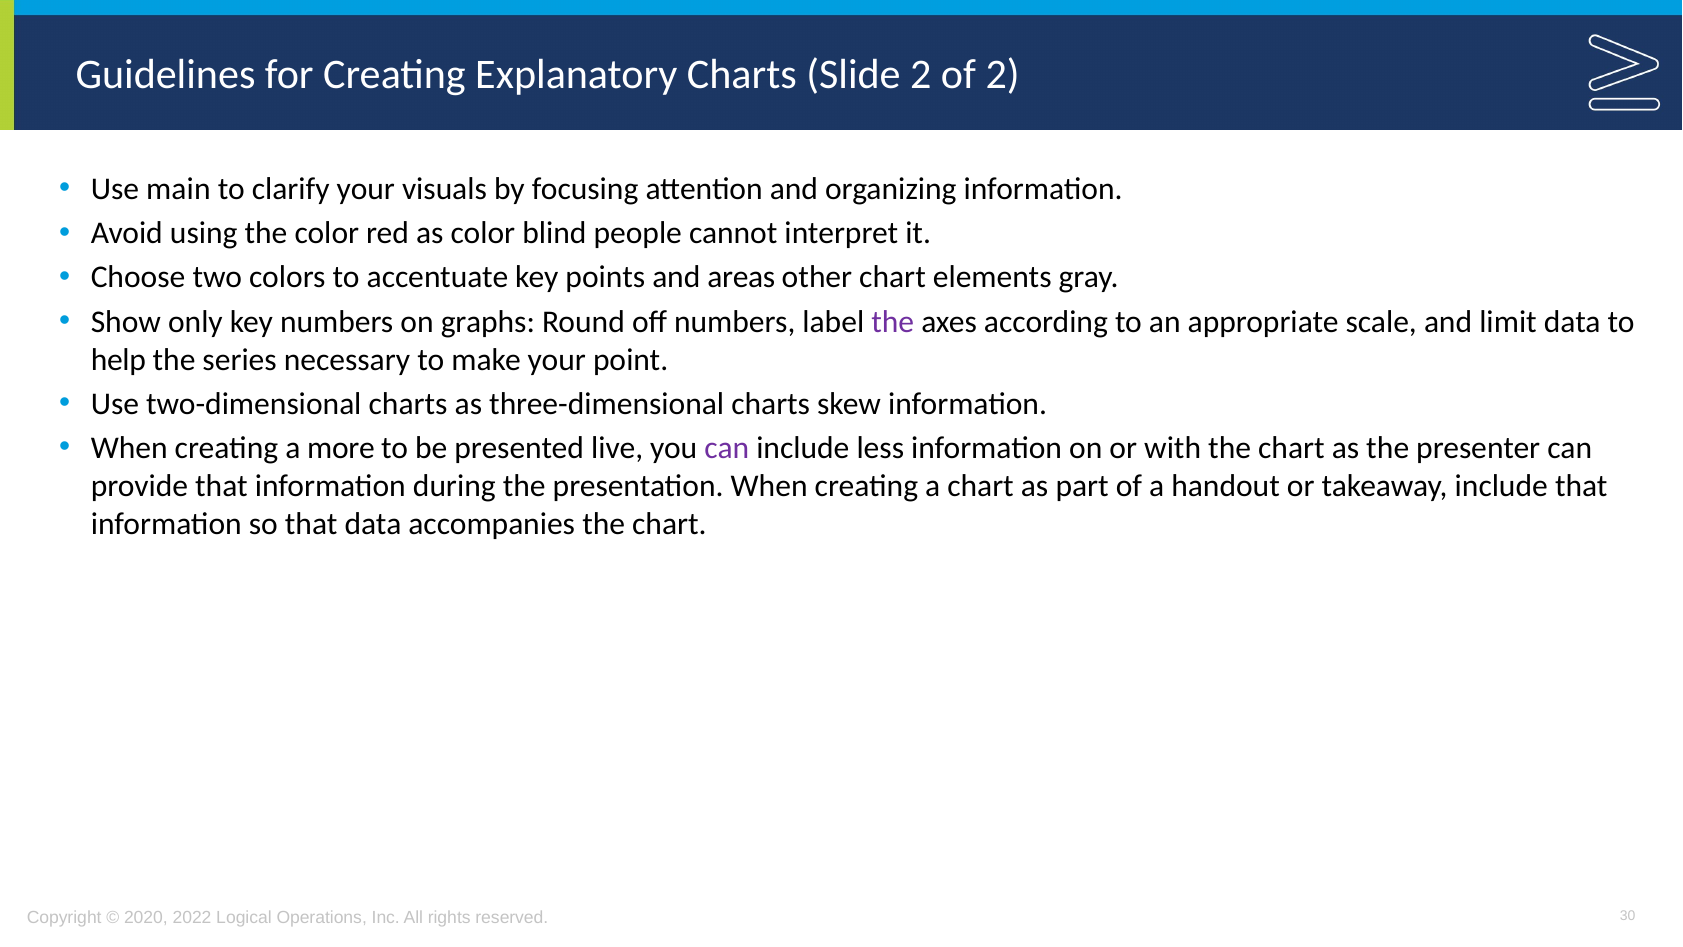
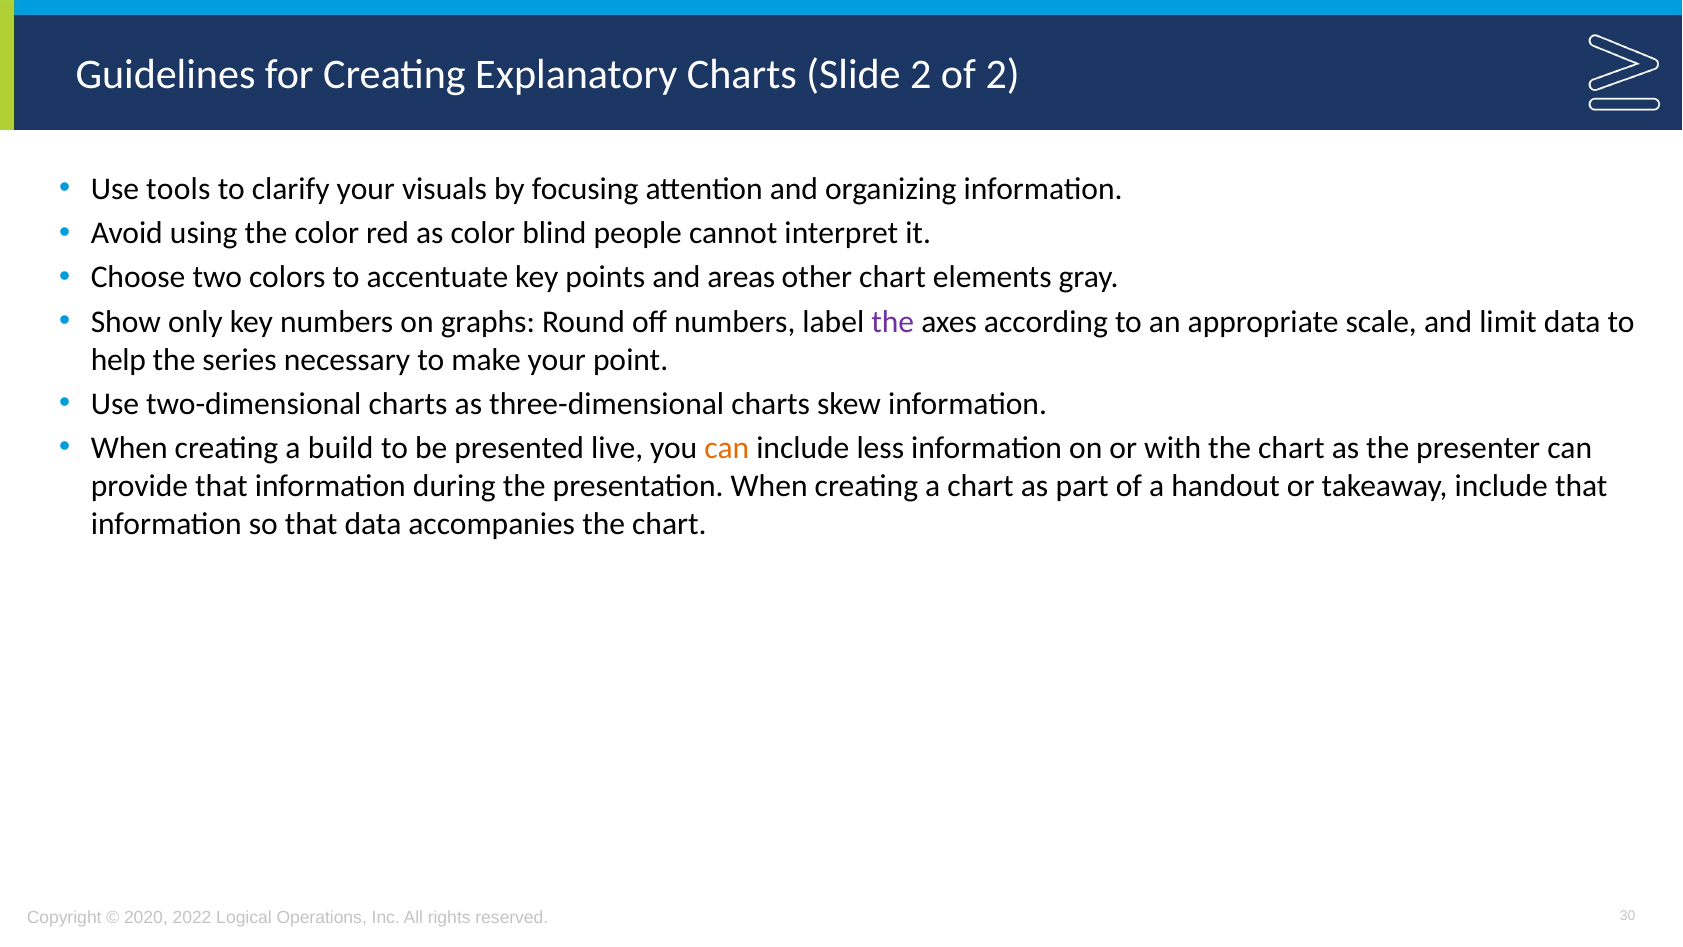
main: main -> tools (178, 189)
more: more -> build (341, 448)
can colour: purple -> orange (727, 448)
